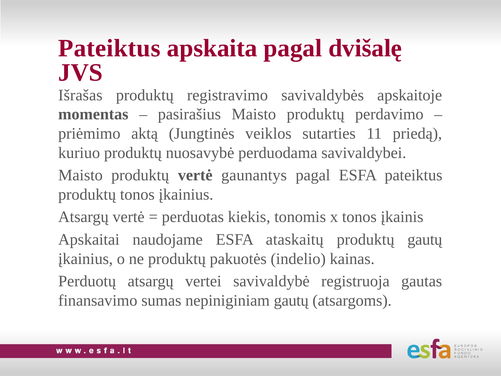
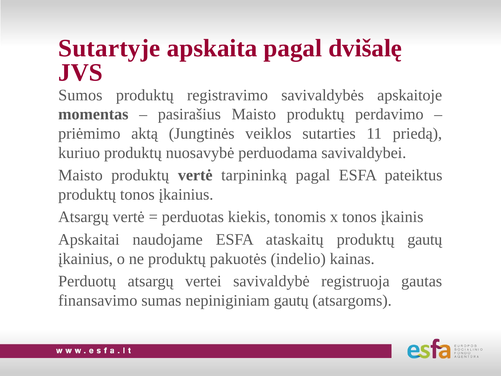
Pateiktus: Pateiktus -> Sutartyje (109, 48)
Išrašas: Išrašas -> Sumos (80, 95)
gaunantys: gaunantys -> tarpininką (254, 175)
